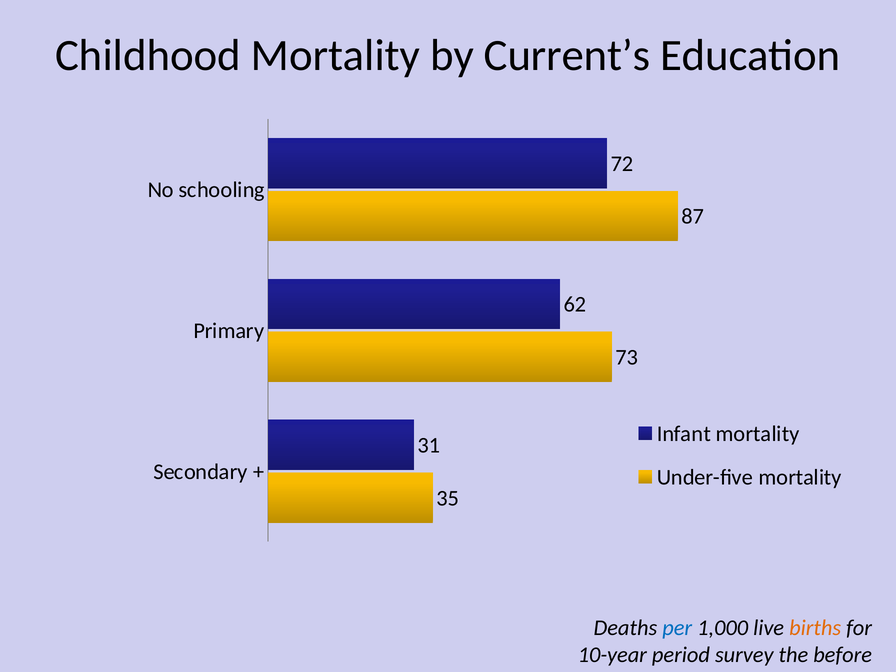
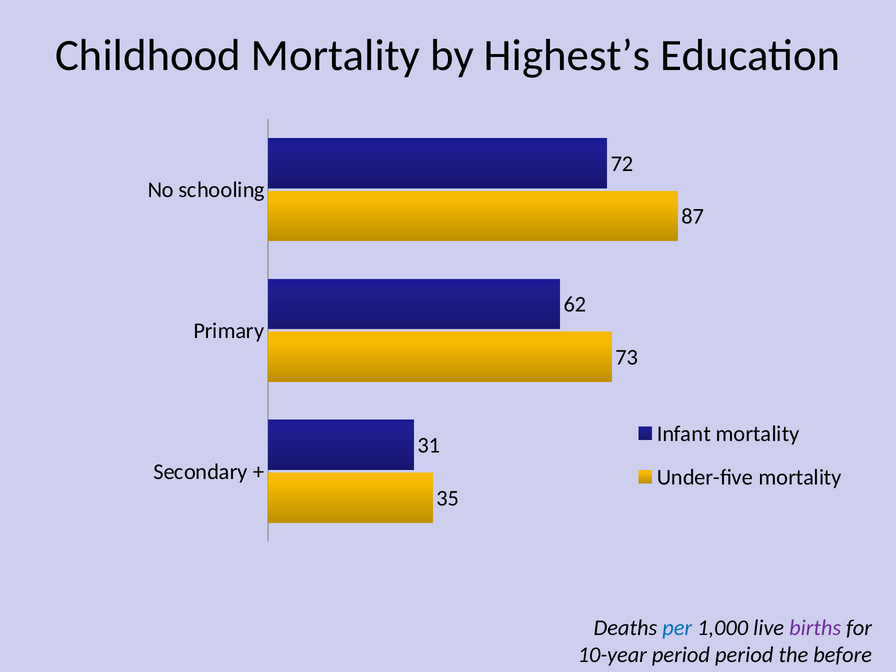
Current’s: Current’s -> Highest’s (567, 55)
births colour: orange -> purple (815, 628)
period survey: survey -> period (744, 655)
